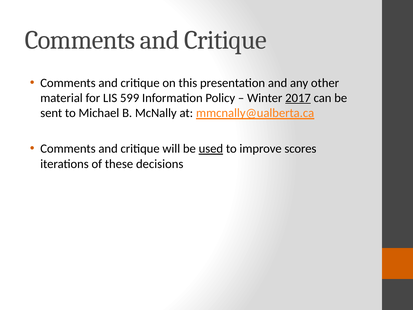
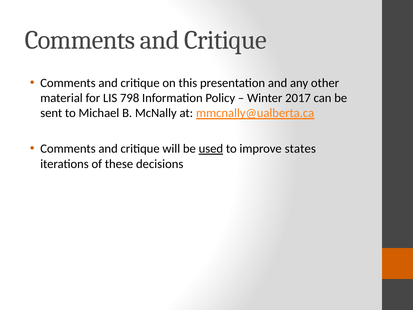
599: 599 -> 798 (130, 98)
2017 underline: present -> none (298, 98)
scores: scores -> states (300, 149)
